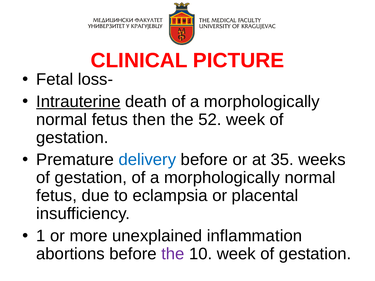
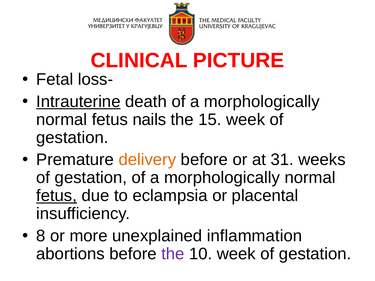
then: then -> nails (149, 120)
52: 52 -> 15 (210, 120)
delivery colour: blue -> orange (147, 160)
35: 35 -> 31 (282, 160)
fetus underline: none -> present (57, 196)
1: 1 -> 8 (41, 236)
